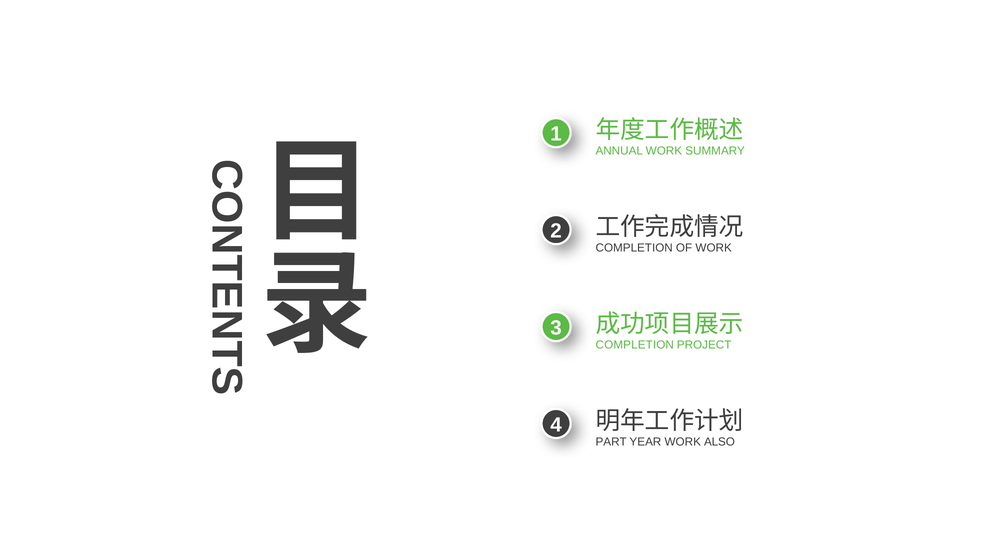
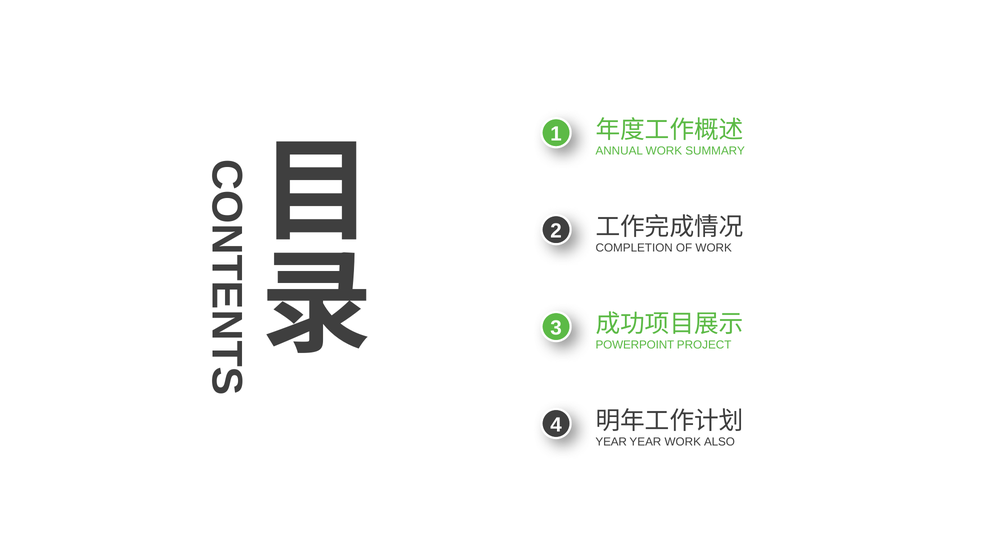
COMPLETION: COMPLETION -> POWERPOINT (635, 345)
PART: PART -> YEAR (611, 442)
